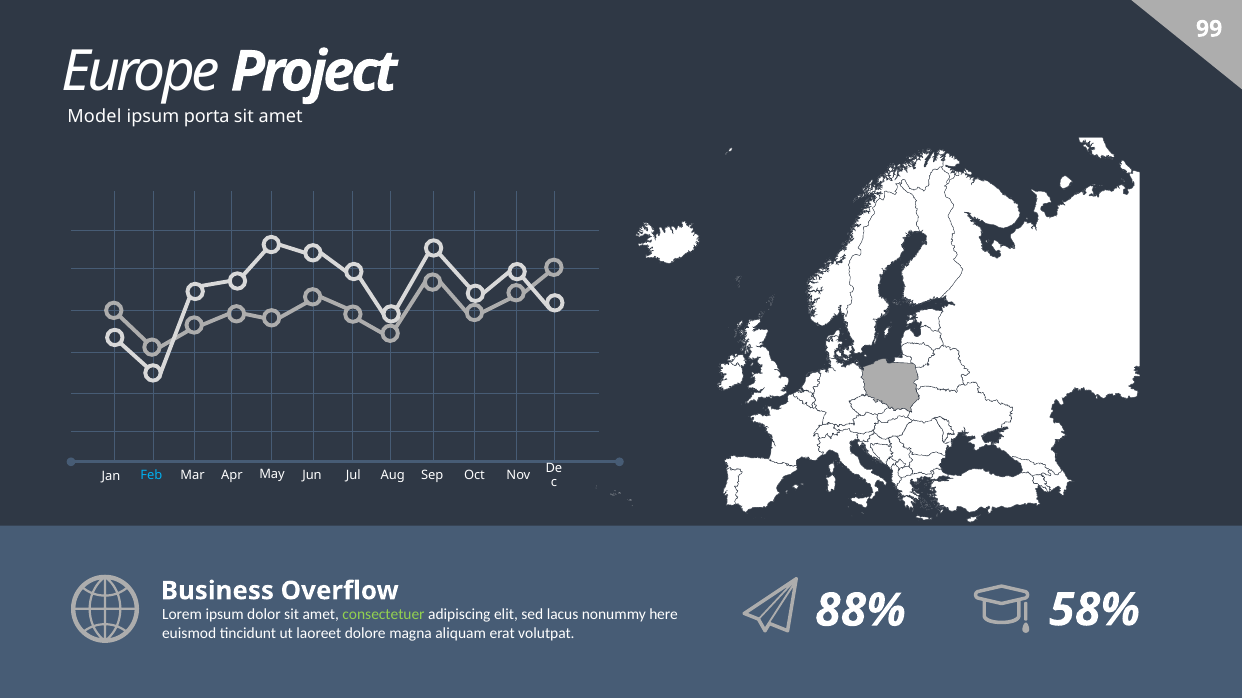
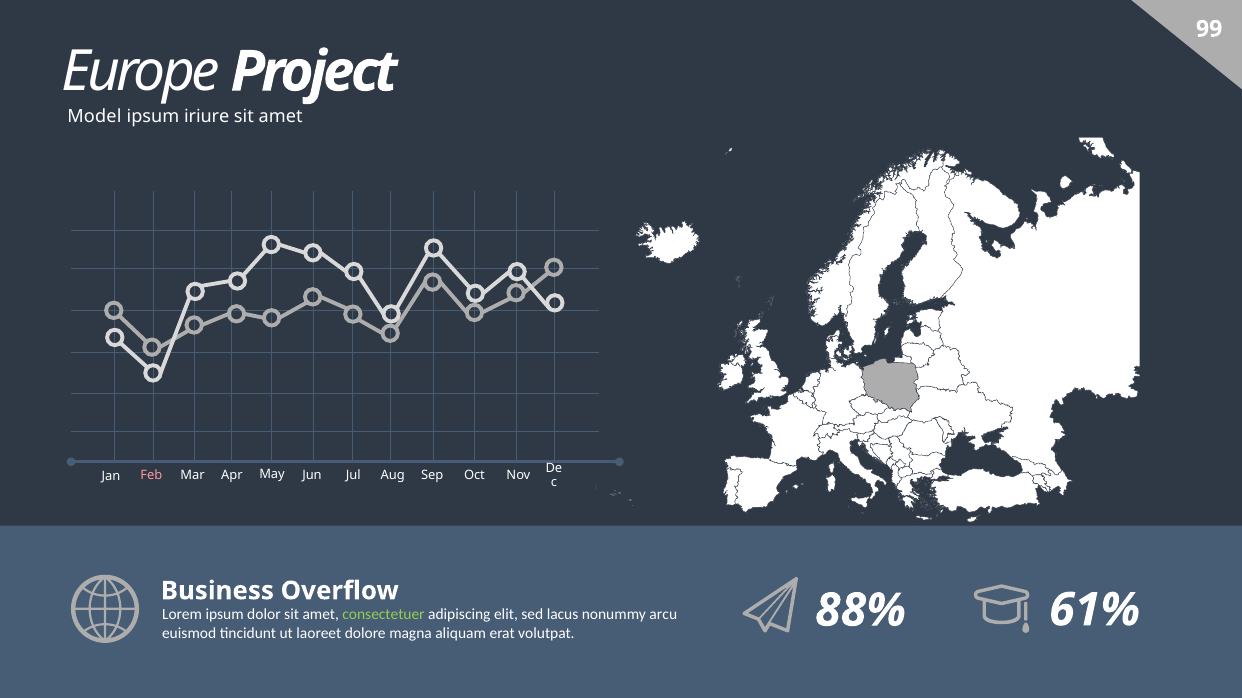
porta: porta -> iriure (207, 117)
Feb colour: light blue -> pink (151, 476)
here: here -> arcu (663, 615)
58%: 58% -> 61% (1095, 610)
